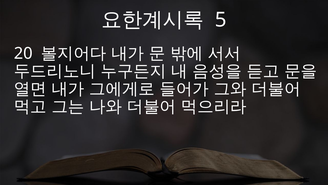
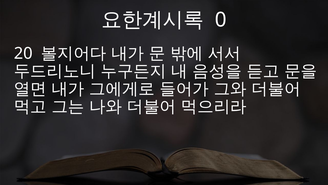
5: 5 -> 0 (221, 20)
